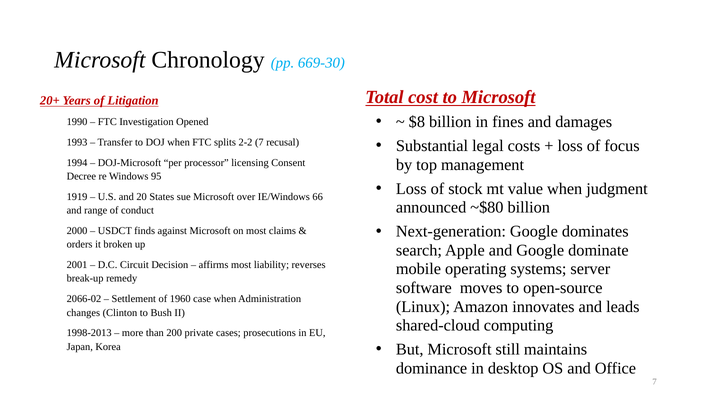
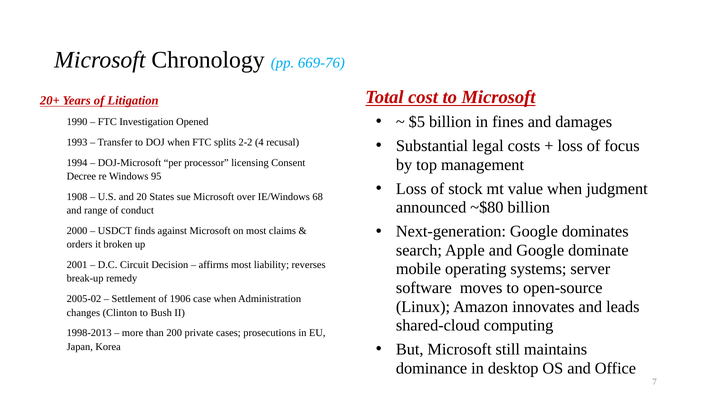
669-30: 669-30 -> 669-76 (321, 63)
$8: $8 -> $5 (417, 122)
2-2 7: 7 -> 4 (259, 142)
1919: 1919 -> 1908 (77, 197)
66: 66 -> 68 (318, 197)
2066-02: 2066-02 -> 2005-02 (84, 299)
1960: 1960 -> 1906 (180, 299)
